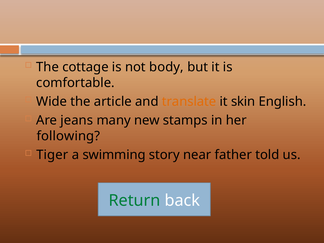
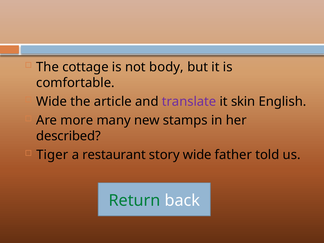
translate colour: orange -> purple (189, 102)
jeans: jeans -> more (77, 120)
following: following -> described (68, 136)
swimming: swimming -> restaurant (114, 155)
story near: near -> wide (197, 155)
